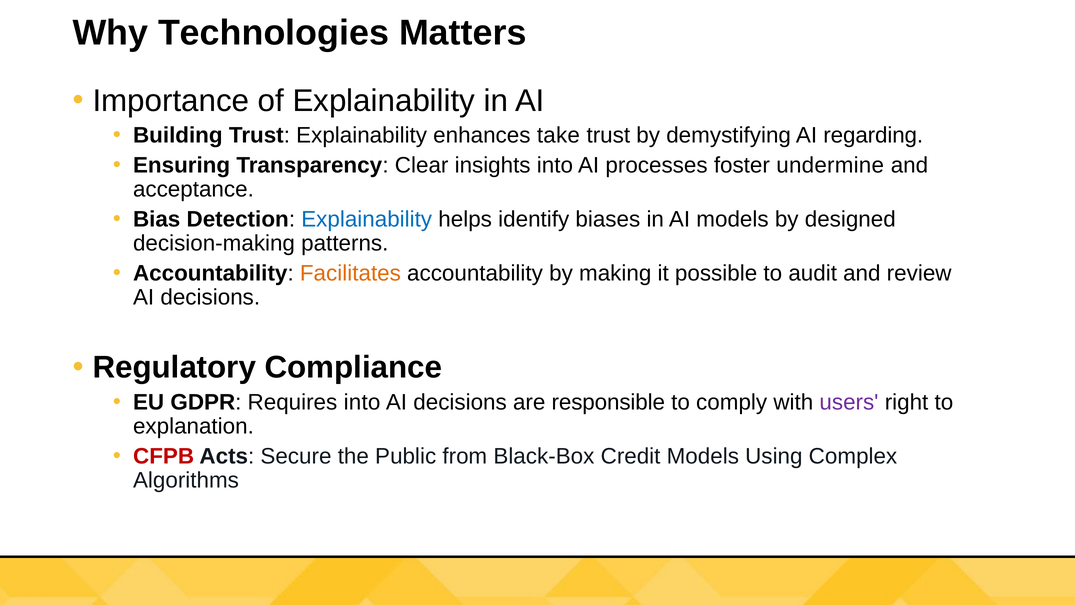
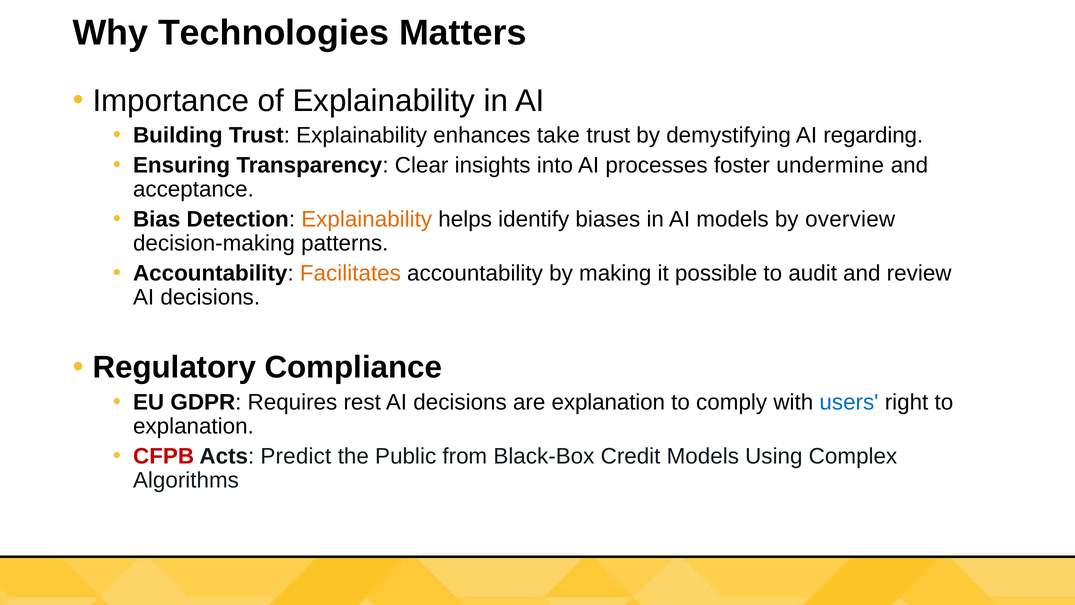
Explainability colour: blue -> orange (367, 219)
designed: designed -> overview (850, 219)
Requires into: into -> rest (362, 402)
are responsible: responsible -> explanation (608, 402)
users colour: purple -> blue (849, 402)
Secure: Secure -> Predict (296, 456)
